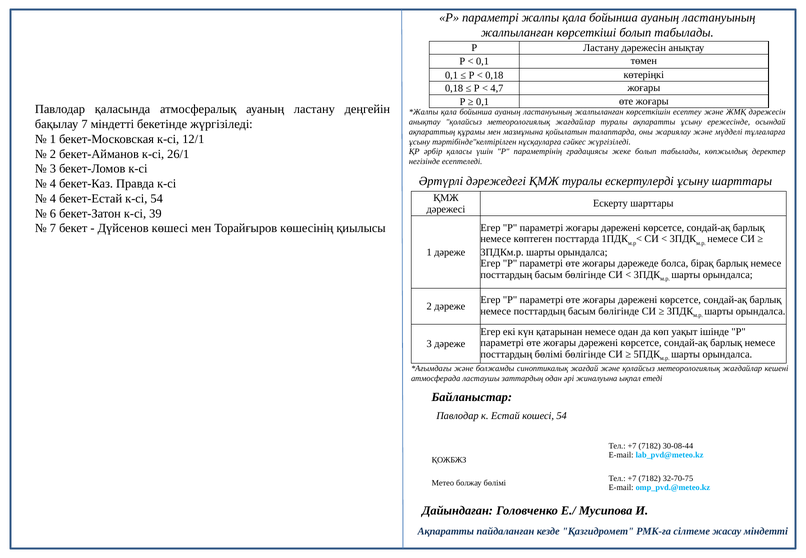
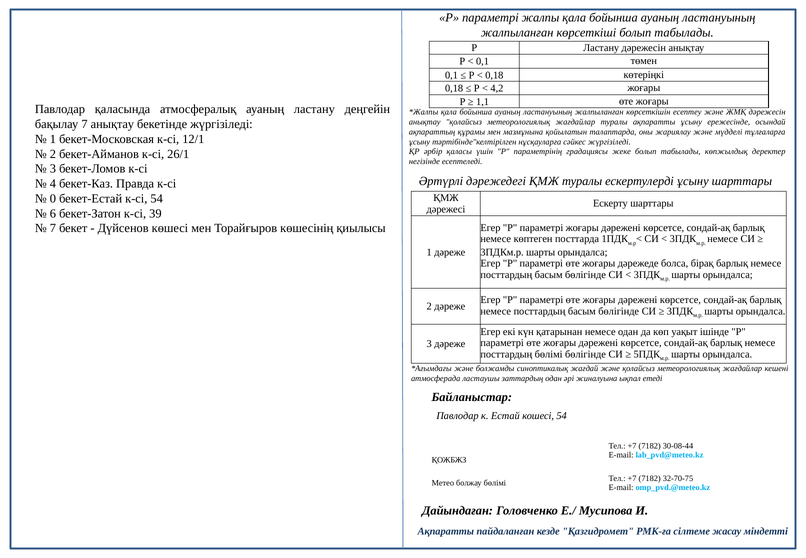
4,7: 4,7 -> 4,2 (497, 88)
0,1: 0,1 -> 1,1 (483, 102)
7 міндетті: міндетті -> анықтау (112, 124)
4: 4 -> 0 (53, 199)
